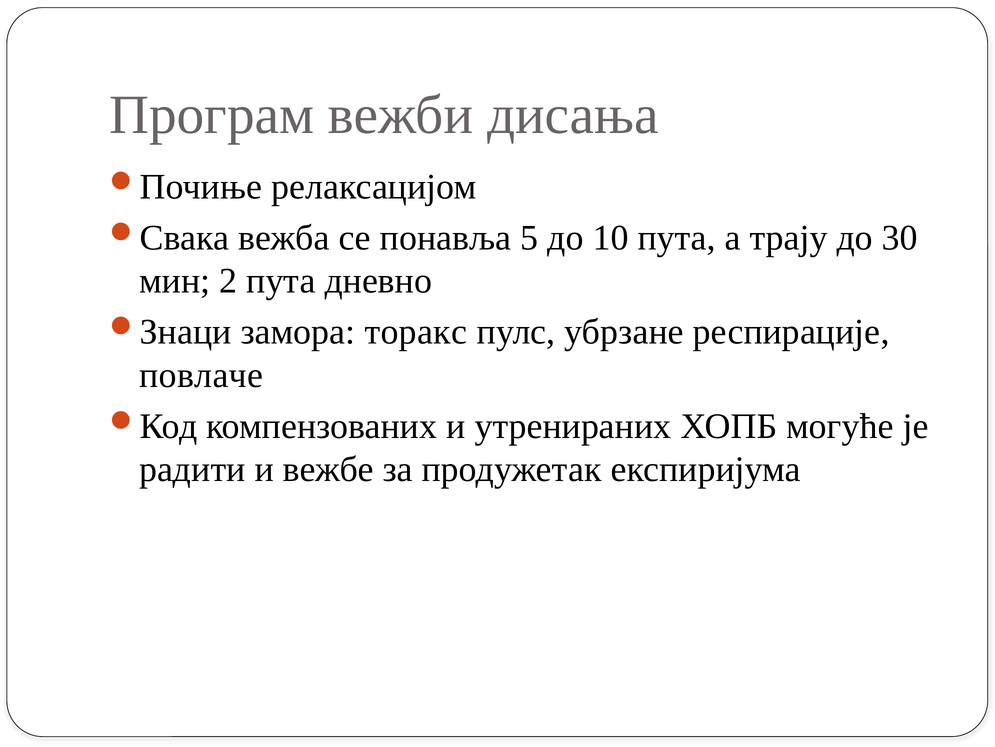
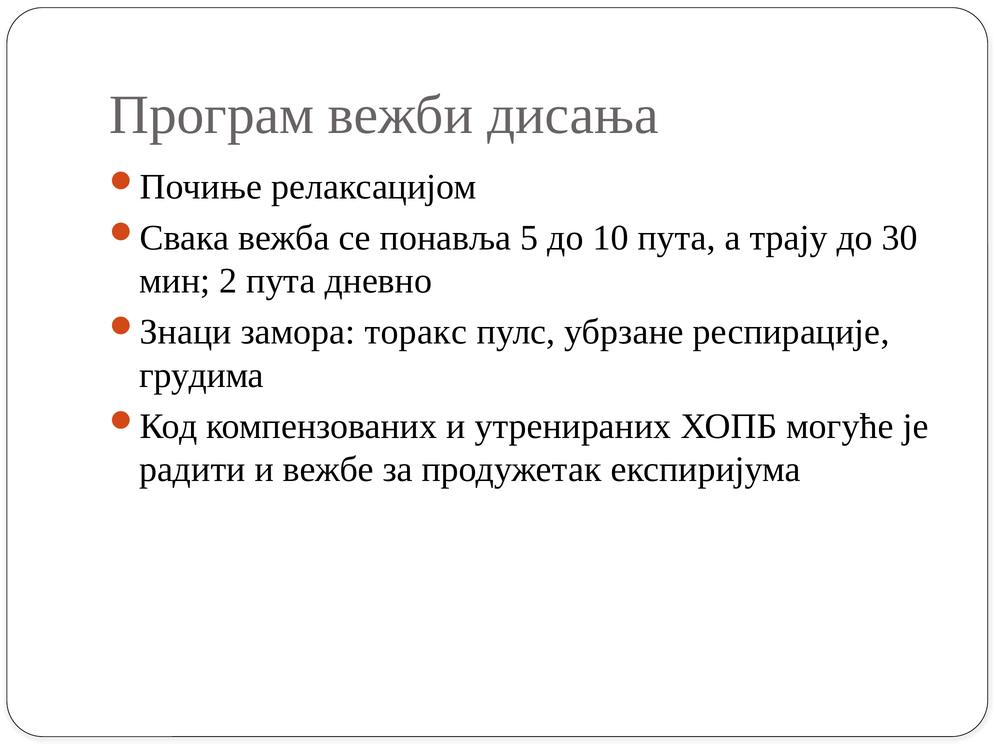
повлаче: повлаче -> грудима (201, 375)
